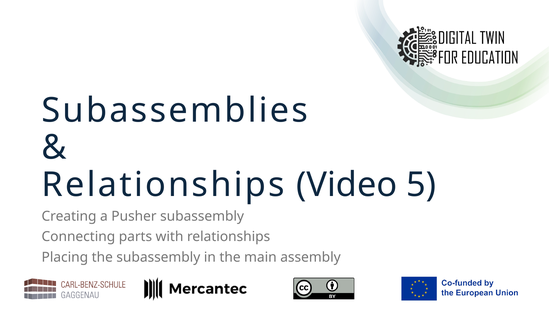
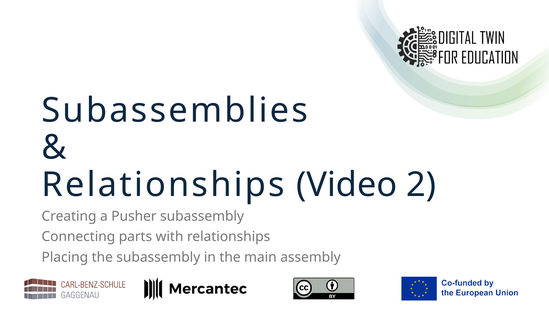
5: 5 -> 2 (421, 185)
